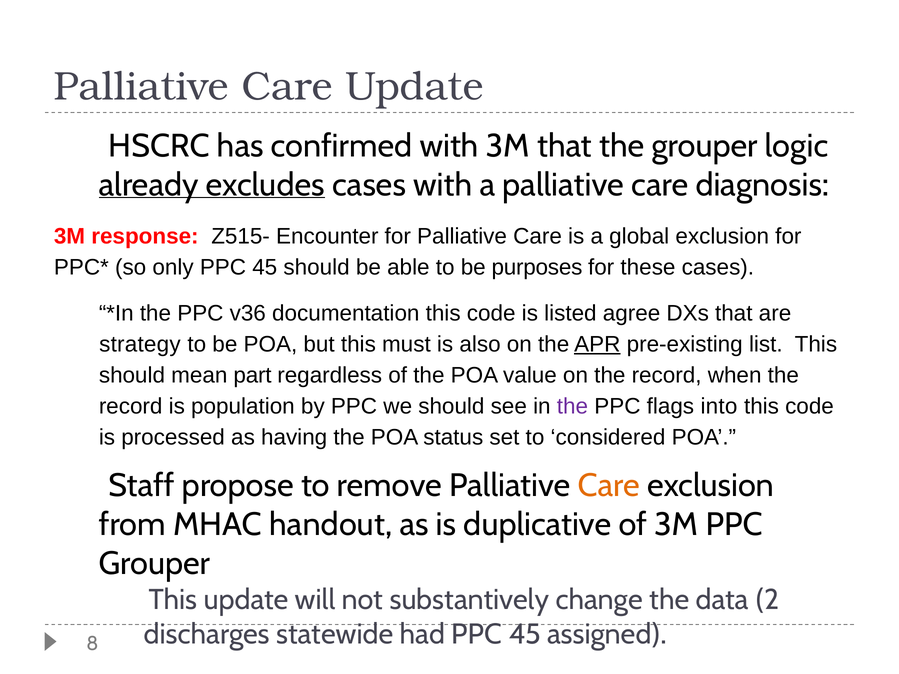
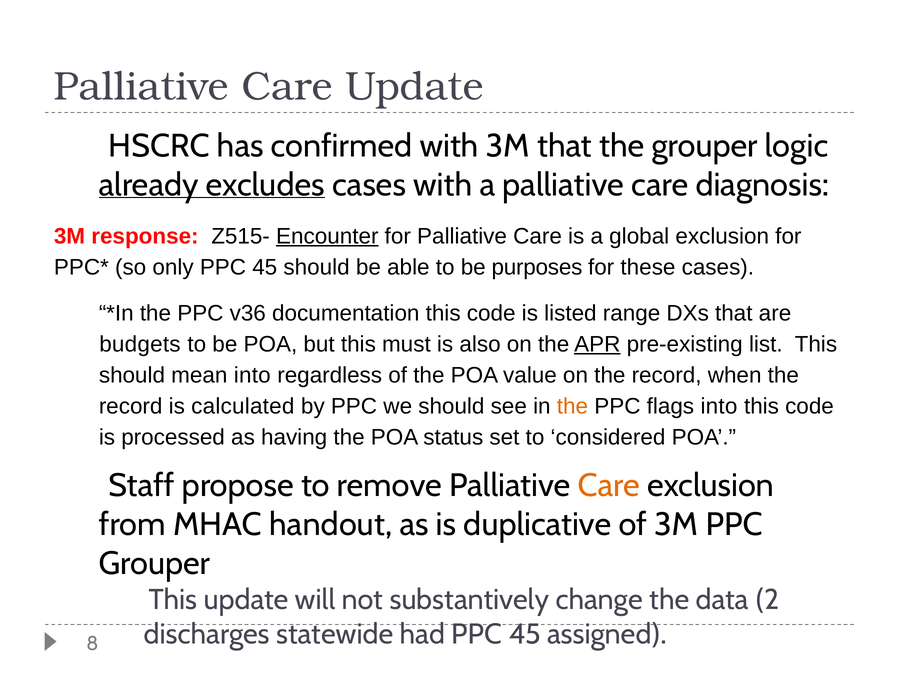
Encounter underline: none -> present (327, 236)
agree: agree -> range (632, 313)
strategy: strategy -> budgets (140, 344)
mean part: part -> into (252, 375)
population: population -> calculated (243, 406)
the colour: purple -> orange (572, 406)
